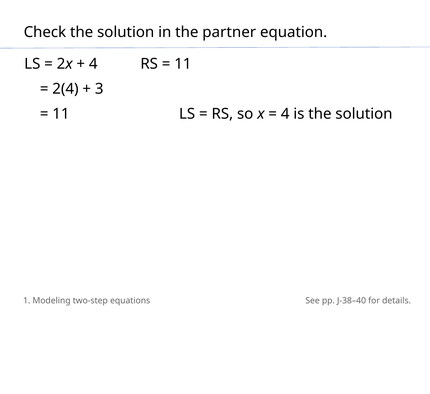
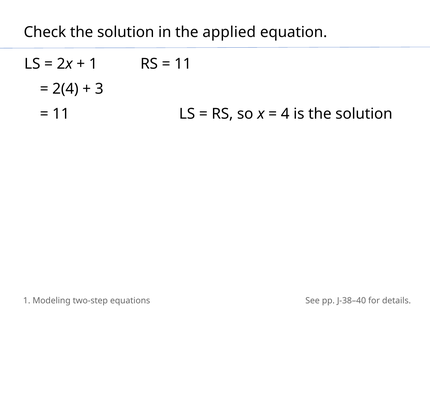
partner: partner -> applied (229, 32)
4: 4 -> 1 (93, 64)
